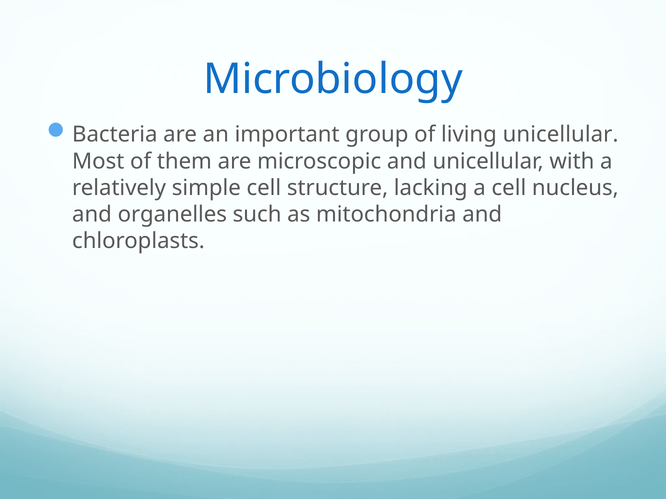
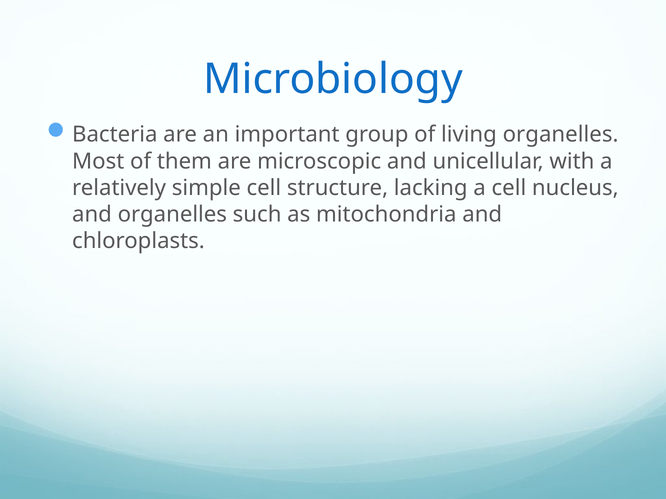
living unicellular: unicellular -> organelles (561, 135)
